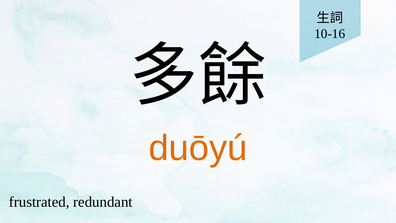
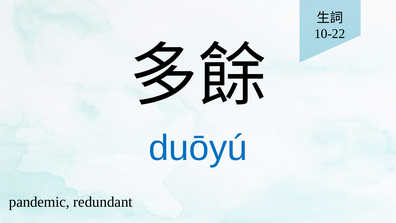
10-16: 10-16 -> 10-22 (330, 34)
duōyú colour: orange -> blue (198, 148)
frustrated: frustrated -> pandemic (39, 202)
